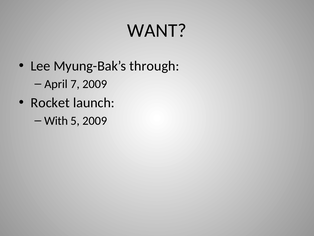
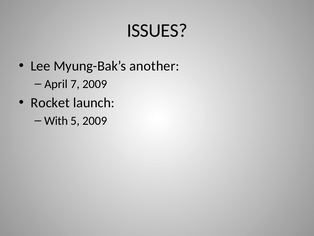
WANT: WANT -> ISSUES (157, 30)
through: through -> another (154, 66)
